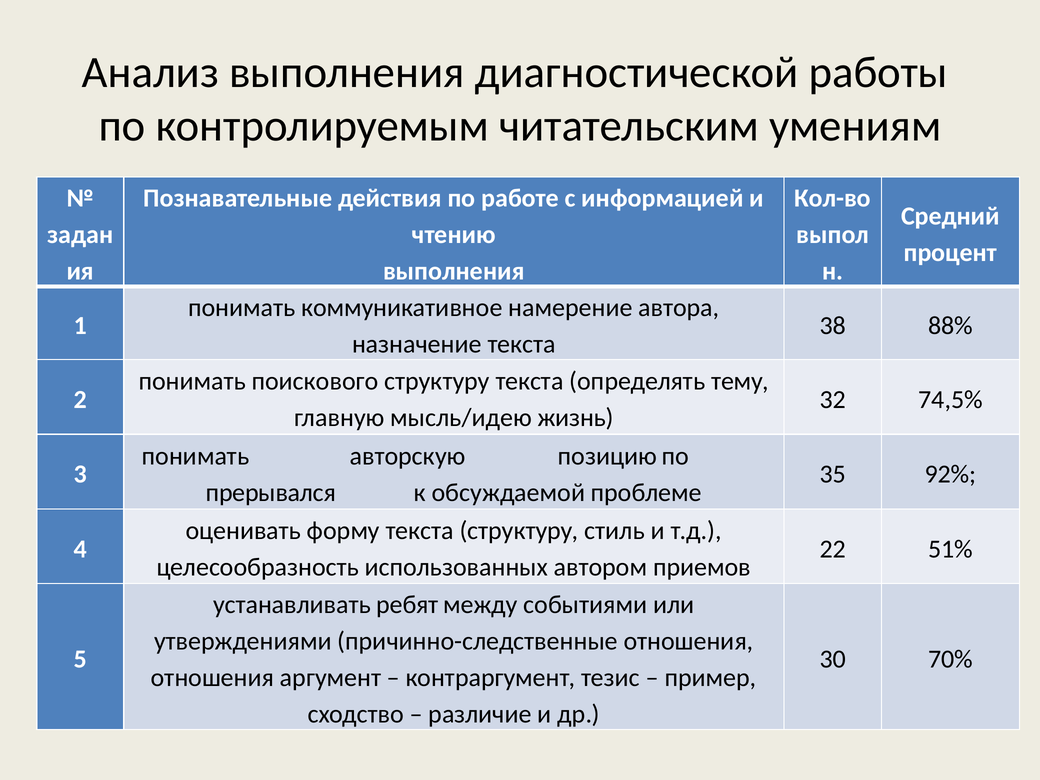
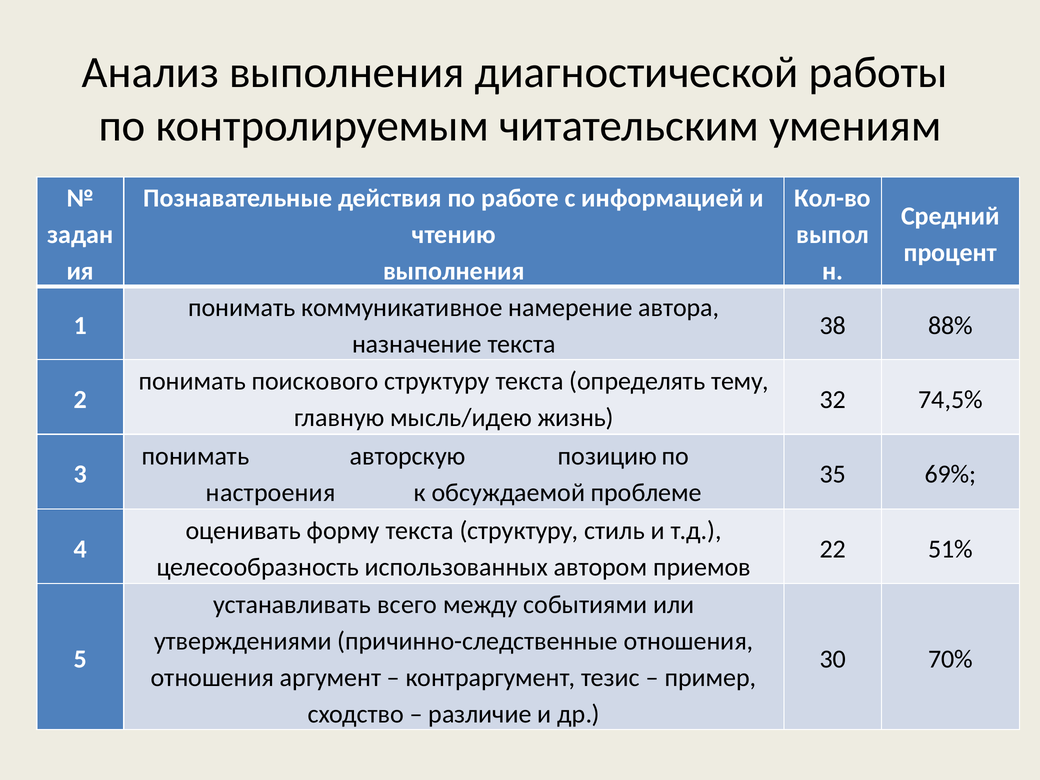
92%: 92% -> 69% (950, 474)
прерывался: прерывался -> настроения (271, 493)
ребят: ребят -> всего (407, 605)
